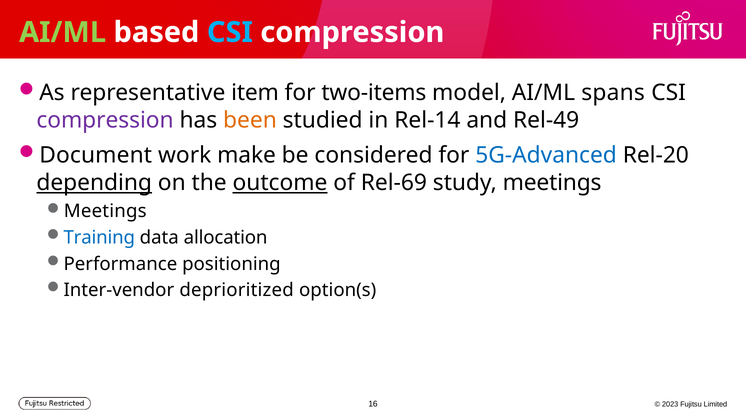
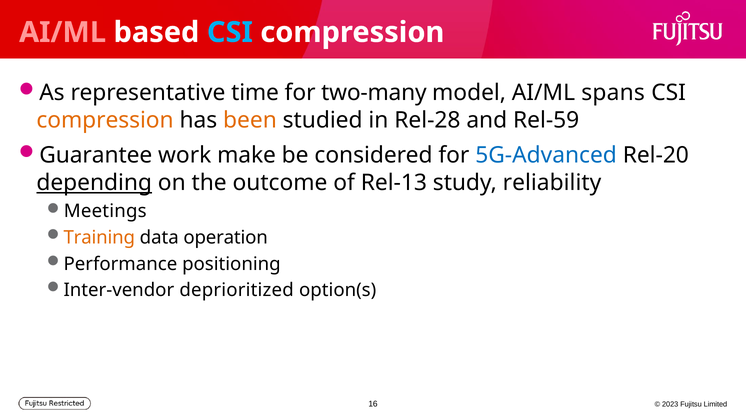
AI/ML colour: light green -> pink (63, 32)
item: item -> time (255, 93)
two-items: two-items -> two-many (374, 93)
compression colour: purple -> orange (105, 120)
Rel-14: Rel-14 -> Rel-28 (427, 120)
Rel-49: Rel-49 -> Rel-59 (546, 120)
Document: Document -> Guarantee (96, 155)
outcome underline: present -> none (280, 183)
Rel-69: Rel-69 -> Rel-13 (394, 183)
study meetings: meetings -> reliability (552, 183)
Training colour: blue -> orange (99, 237)
allocation: allocation -> operation (226, 237)
